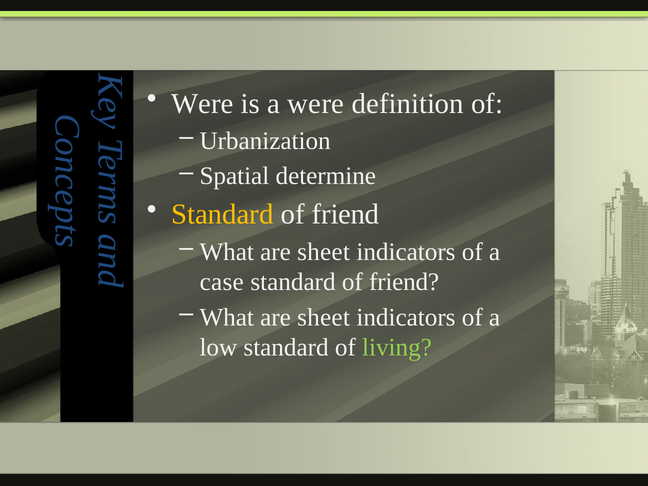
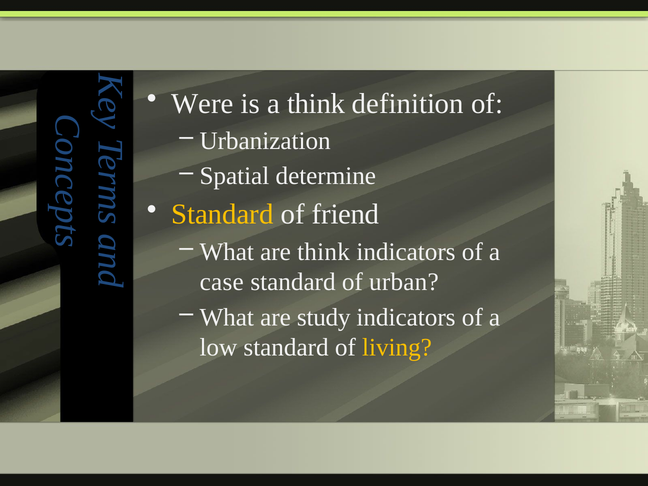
a were: were -> think (316, 104)
sheet: sheet -> think (324, 252)
friend: friend -> urban (404, 282)
sheet: sheet -> study (324, 317)
living colour: light green -> yellow (397, 348)
